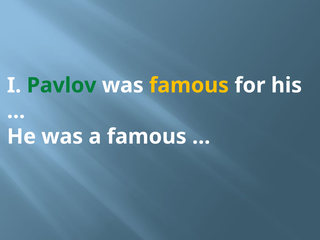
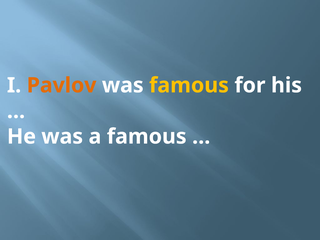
Pavlov colour: green -> orange (62, 85)
